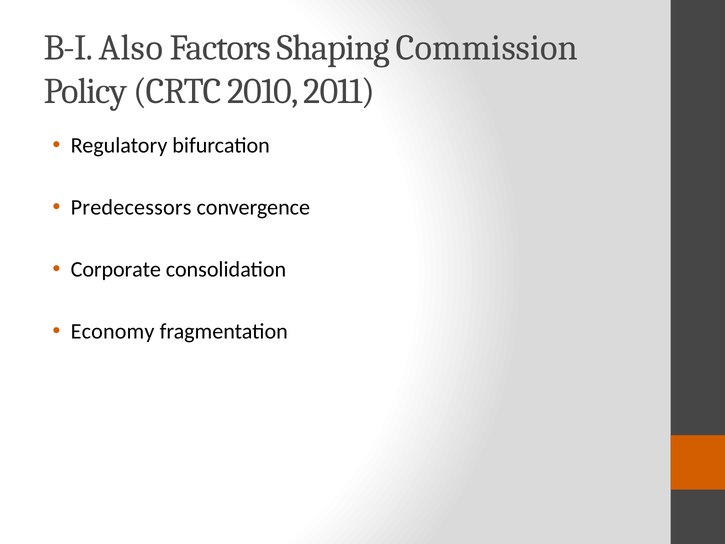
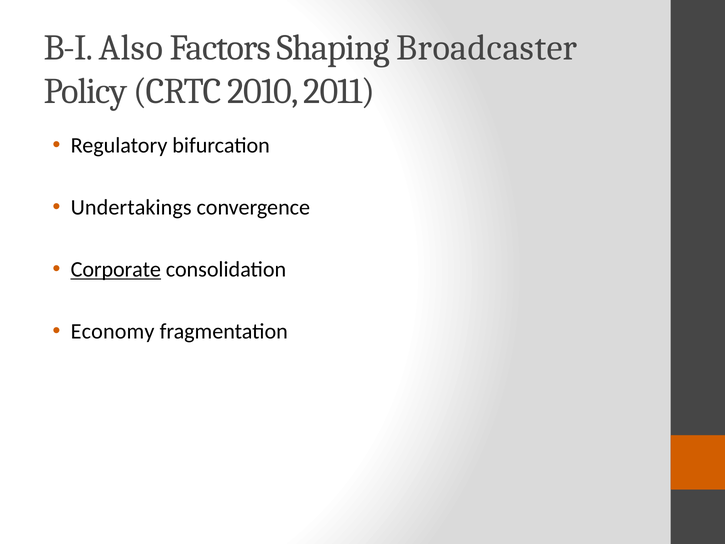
Commission: Commission -> Broadcaster (487, 48)
Predecessors: Predecessors -> Undertakings (131, 207)
Corporate underline: none -> present (116, 269)
